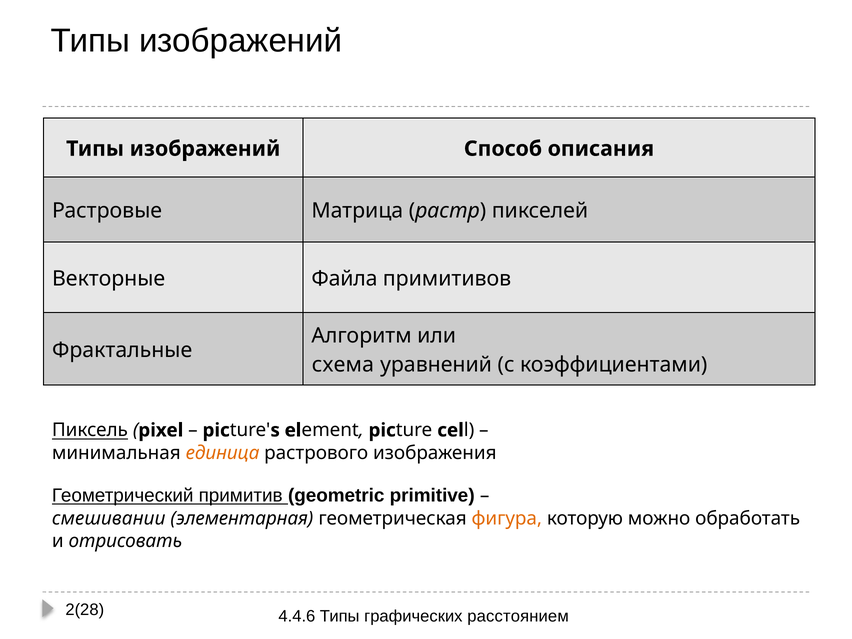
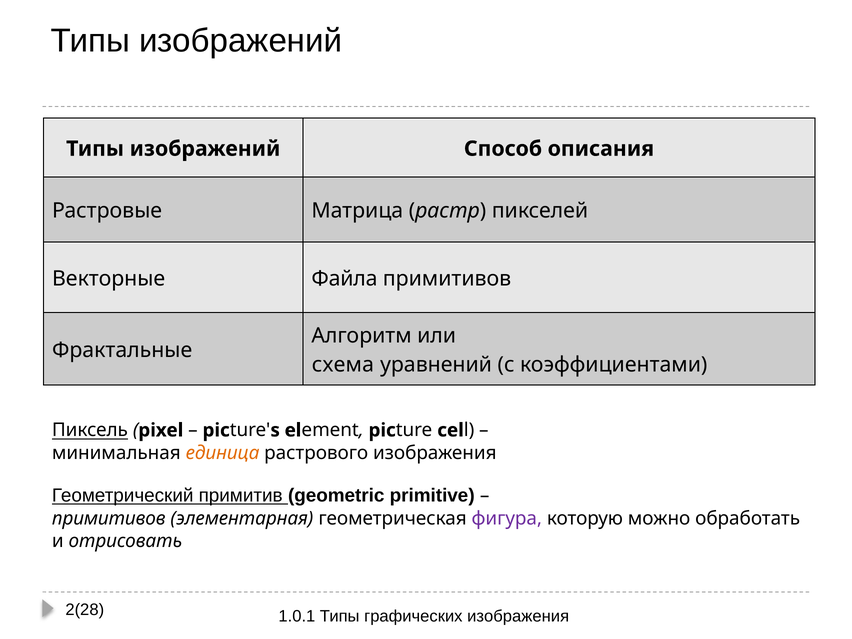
смешивании: смешивании -> примитивов (109, 518)
фигура colour: orange -> purple (507, 518)
4.4.6: 4.4.6 -> 1.0.1 (297, 616)
графических расстоянием: расстоянием -> изображения (518, 616)
